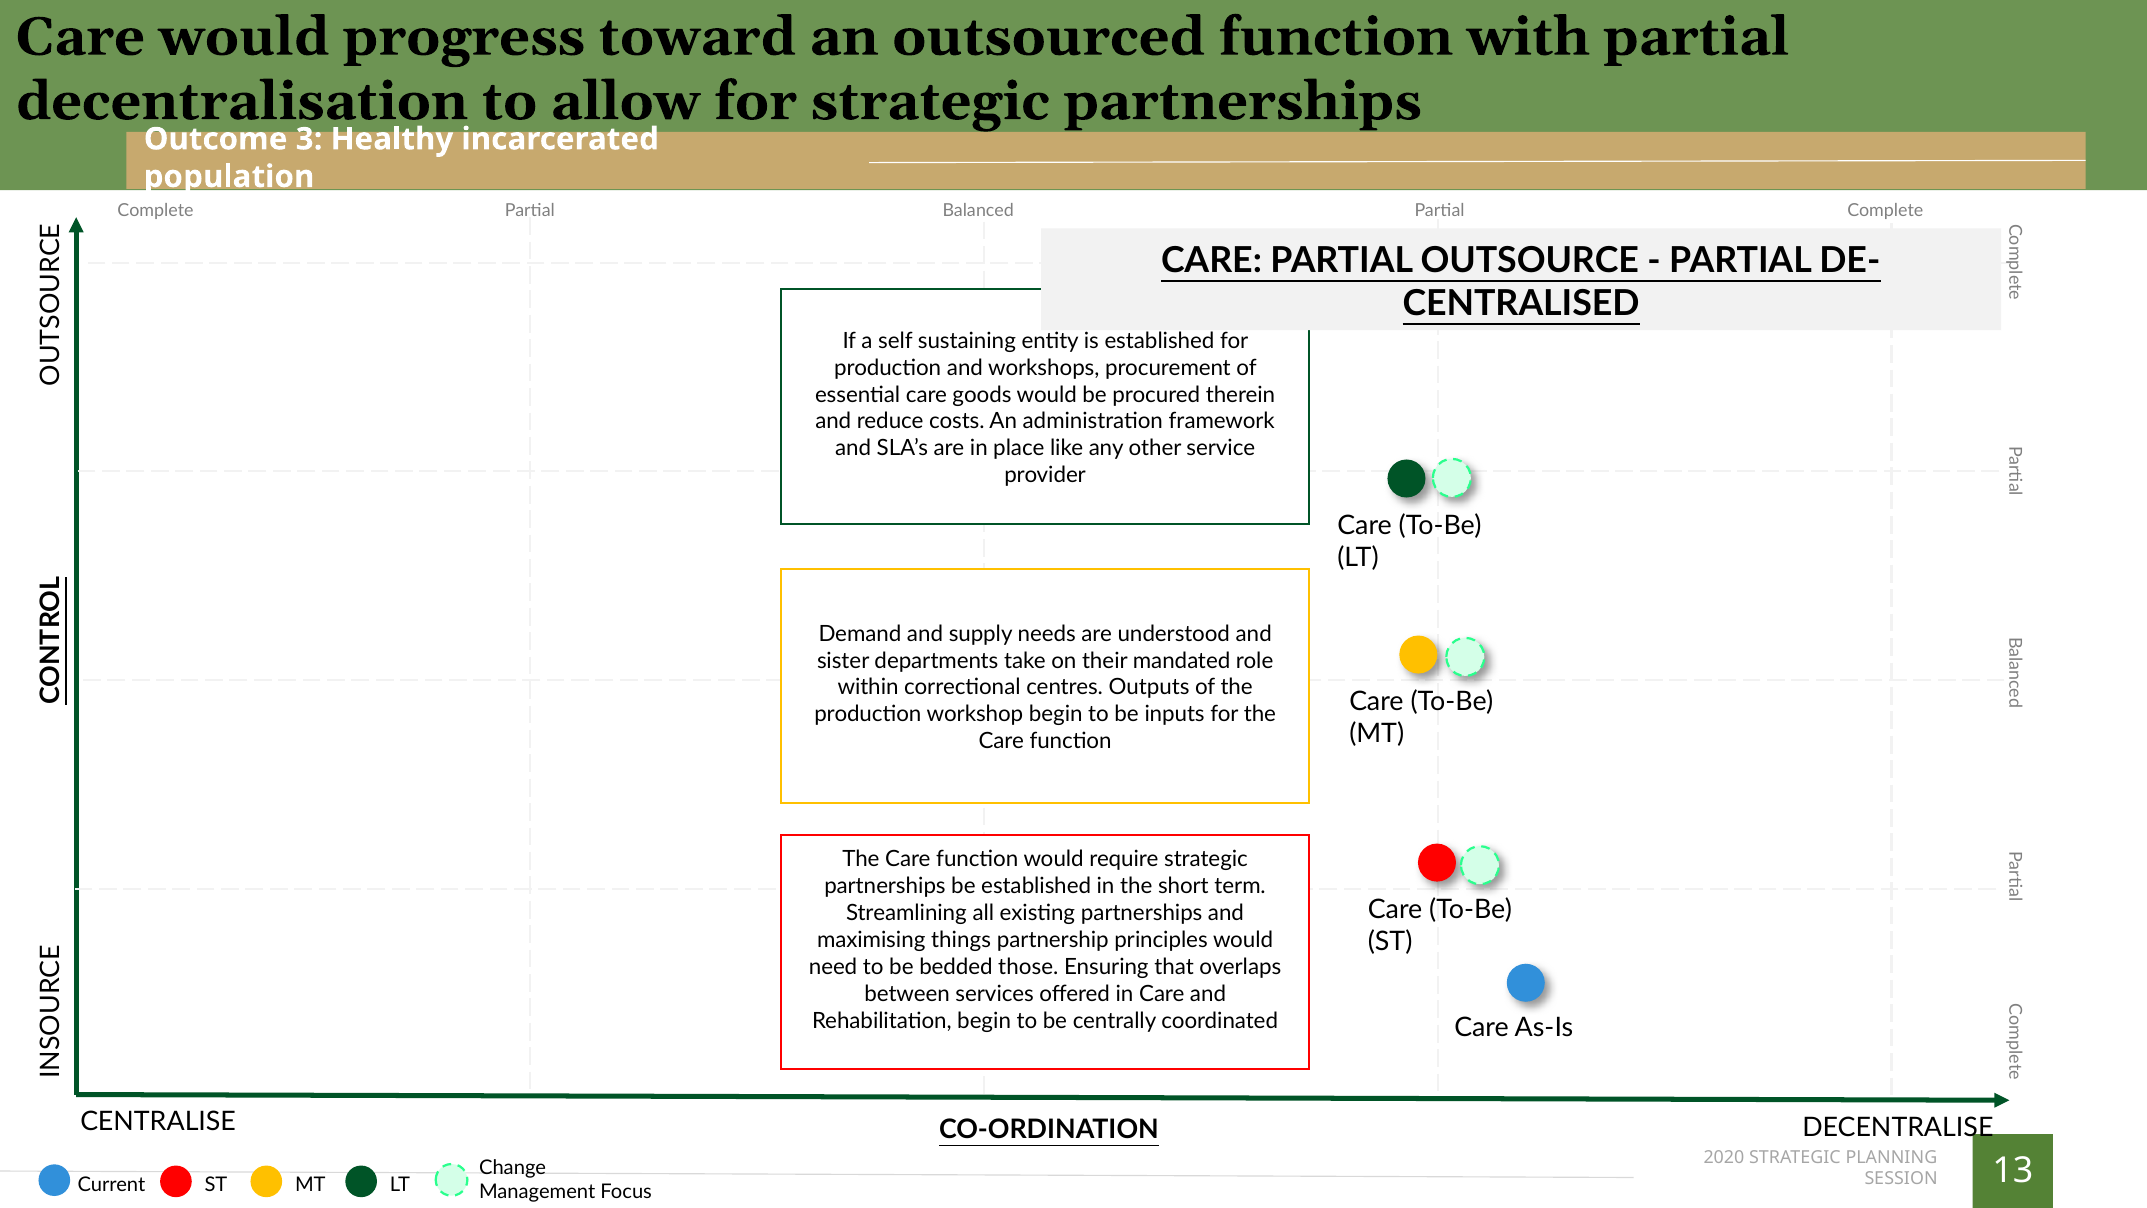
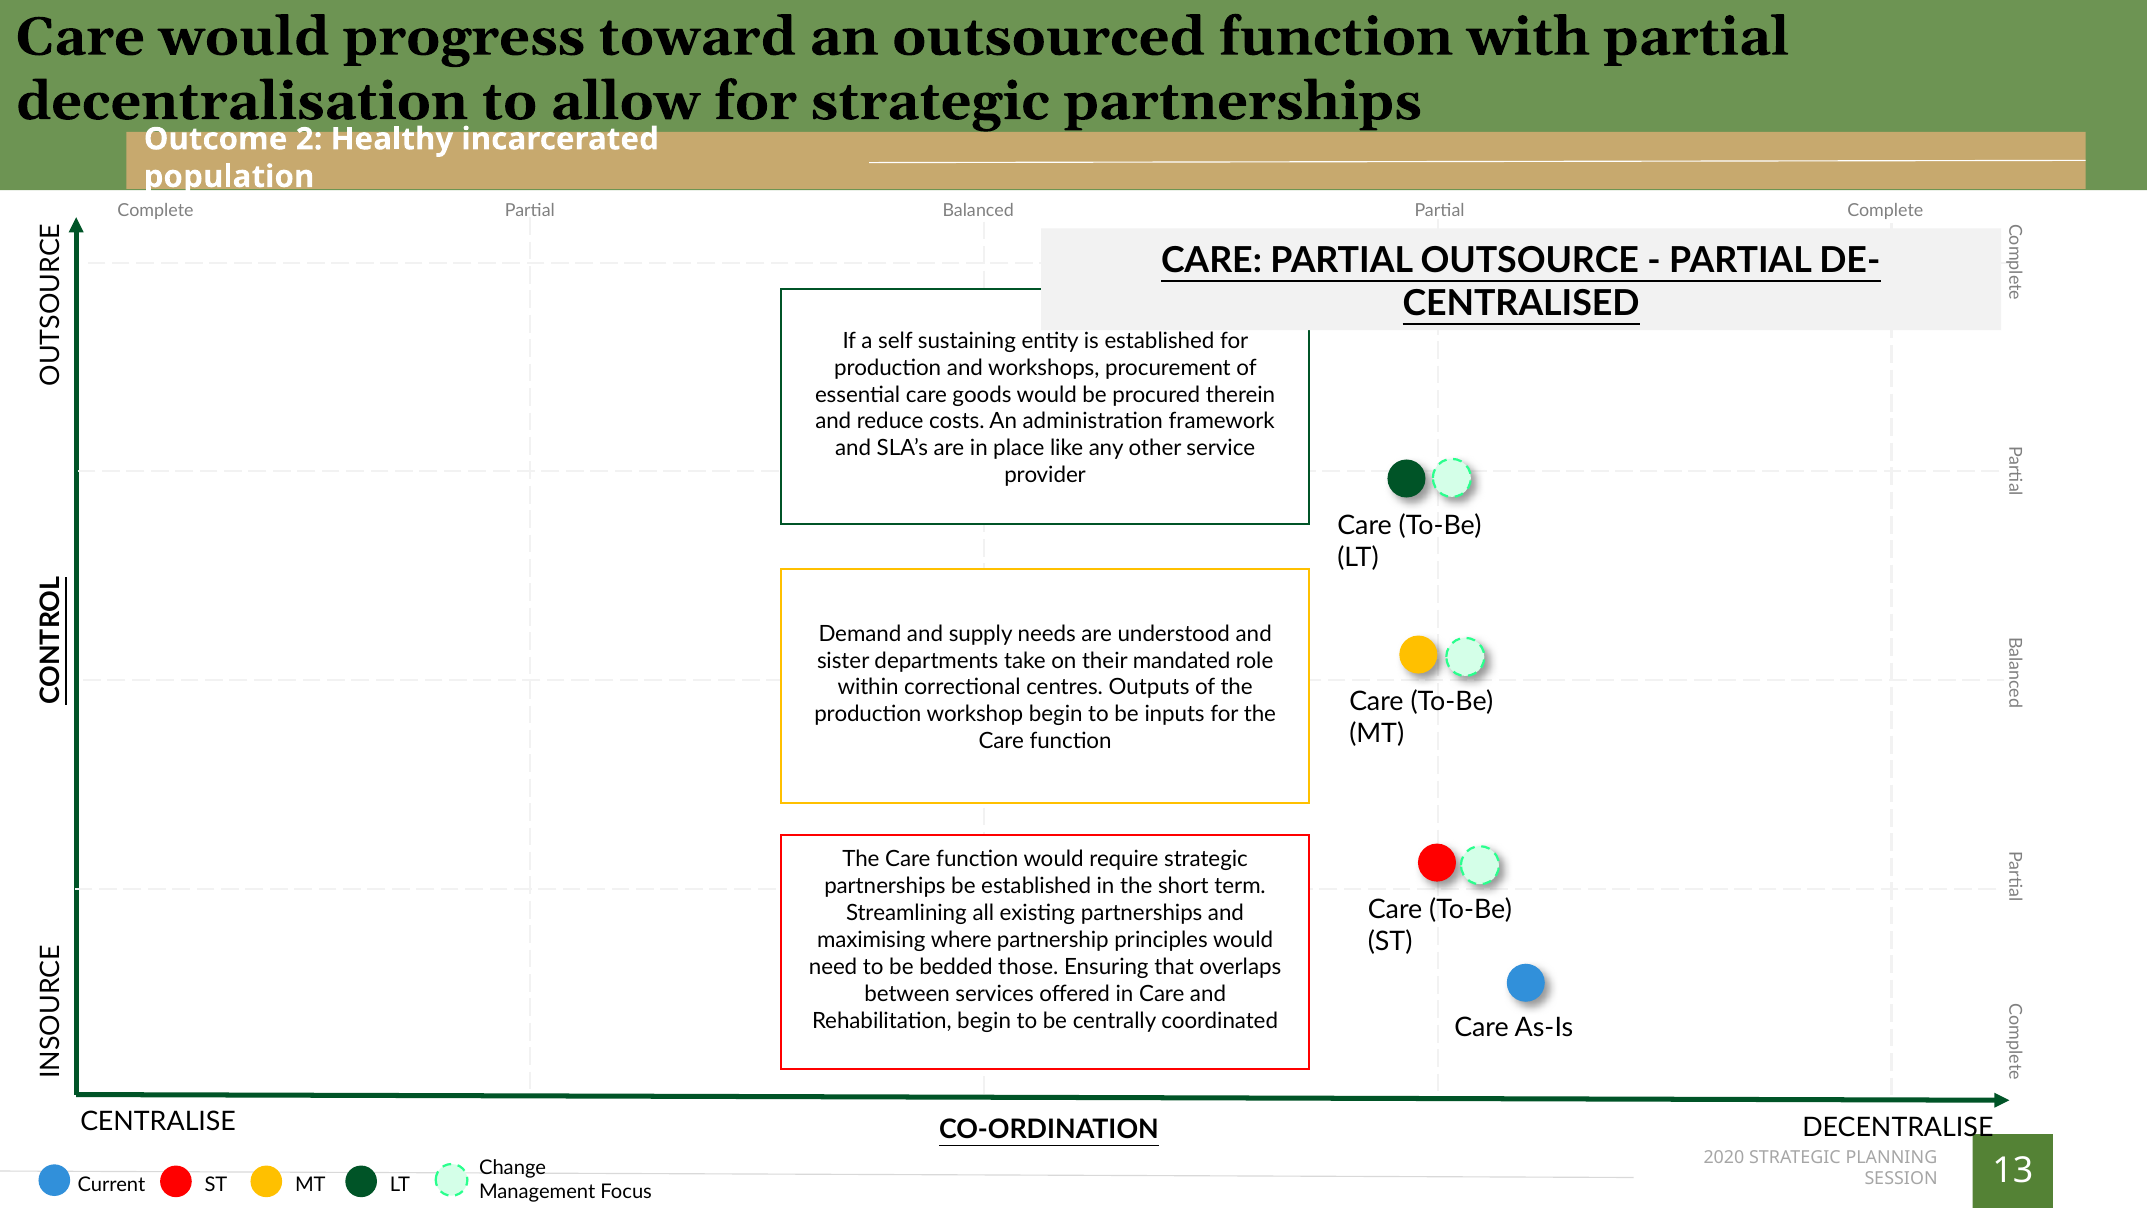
3: 3 -> 2 (309, 139)
things: things -> where (961, 940)
